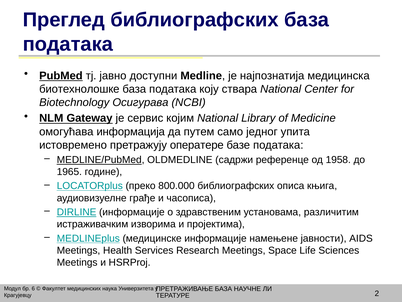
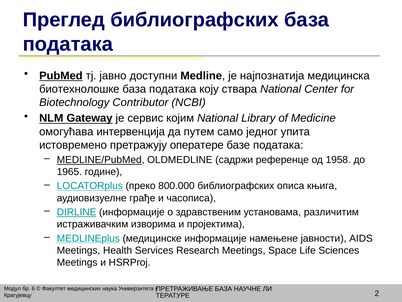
Осигурава: Осигурава -> Contributor (140, 102)
информација: информација -> интервенција (131, 132)
